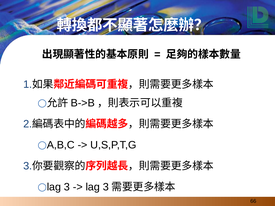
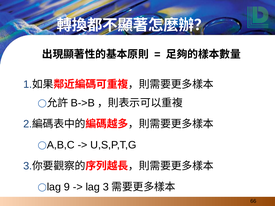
3: 3 -> 9 (67, 187)
